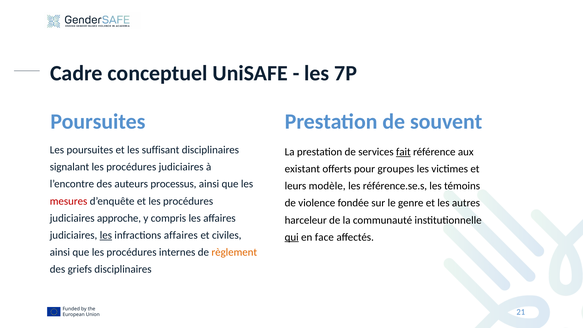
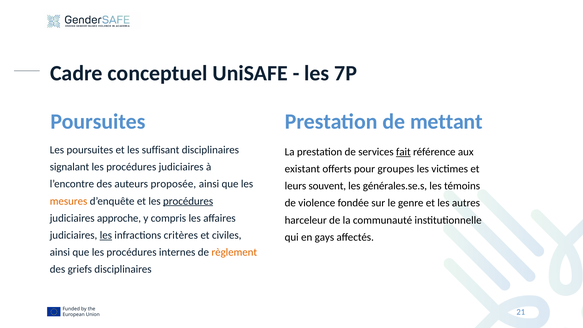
souvent: souvent -> mettant (446, 122)
processus: processus -> proposée (173, 184)
modèle: modèle -> souvent (327, 186)
référence.se.s: référence.se.s -> générales.se.s (395, 186)
mesures colour: red -> orange (69, 201)
procédures underline: none -> present (188, 201)
infractions affaires: affaires -> critères (181, 235)
qui underline: present -> none (292, 237)
face: face -> gays (324, 237)
